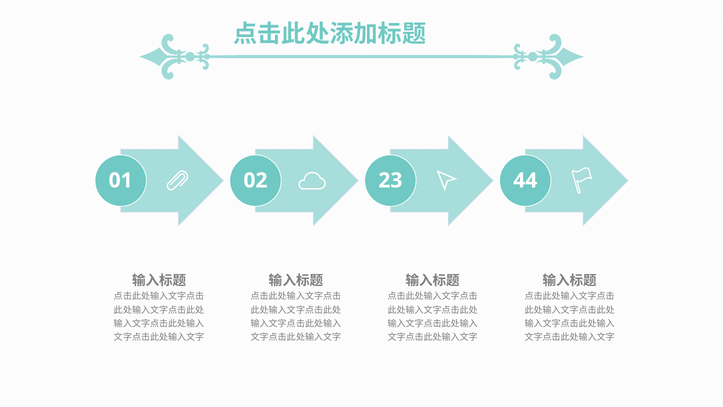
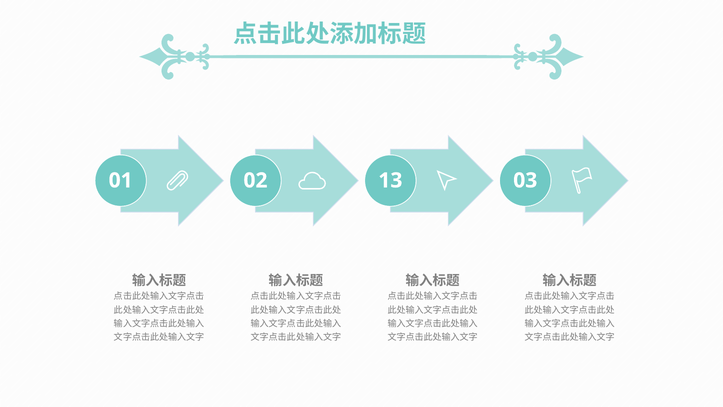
23: 23 -> 13 (390, 180)
44: 44 -> 03 (525, 180)
